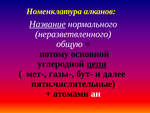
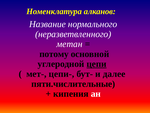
Название underline: present -> none (47, 24)
общую: общую -> метан (69, 44)
газы-: газы- -> цепи- (61, 74)
атомами: атомами -> кипения (71, 93)
